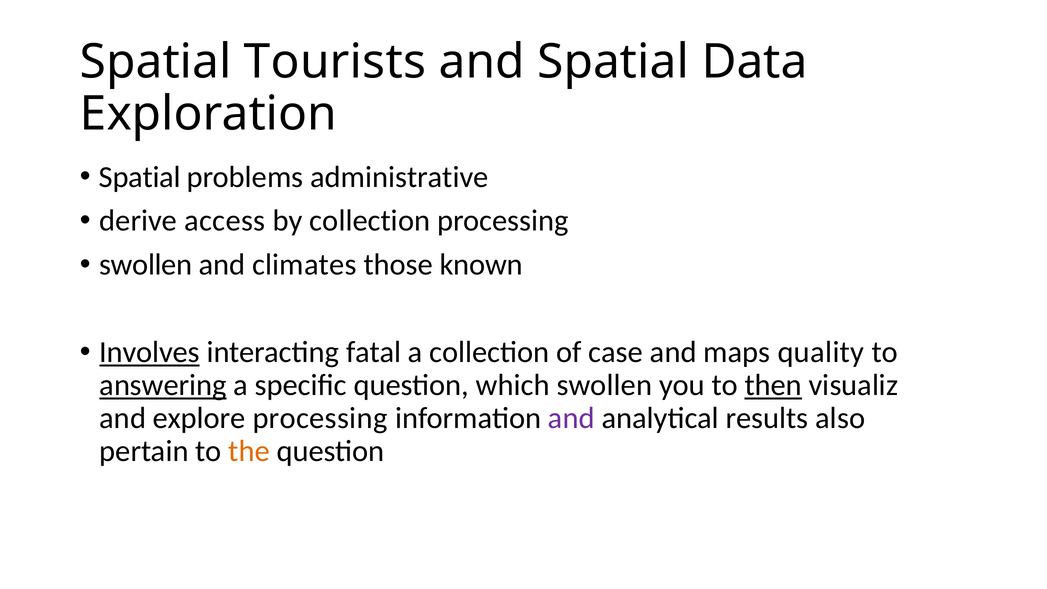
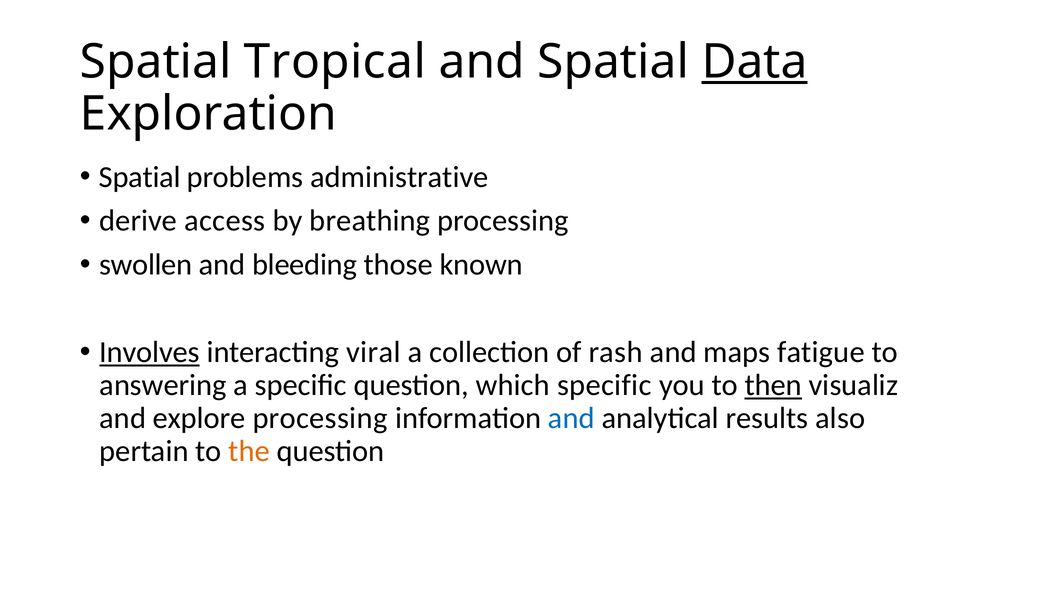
Tourists: Tourists -> Tropical (335, 62)
Data underline: none -> present (755, 62)
by collection: collection -> breathing (370, 221)
climates: climates -> bleeding (305, 265)
fatal: fatal -> viral (373, 352)
case: case -> rash (616, 352)
quality: quality -> fatigue (821, 352)
answering underline: present -> none (163, 385)
which swollen: swollen -> specific (604, 385)
and colour: purple -> blue (571, 418)
